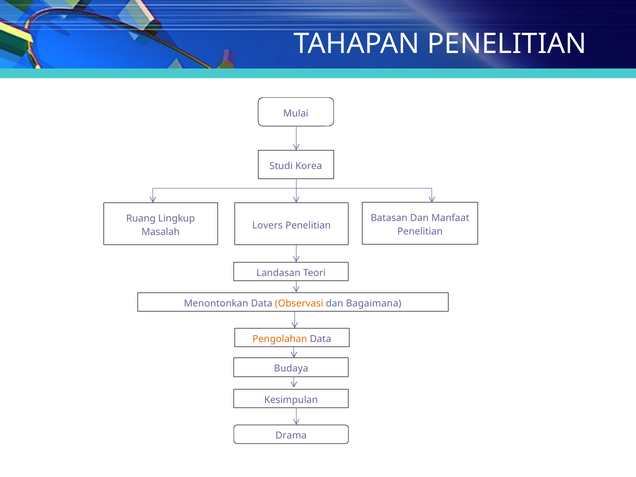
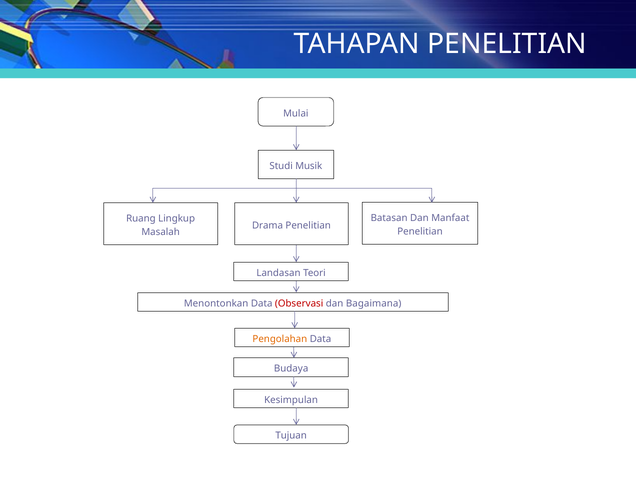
Korea: Korea -> Musik (309, 166)
Lovers: Lovers -> Drama (267, 225)
Observasi colour: orange -> red (299, 304)
Drama: Drama -> Tujuan (291, 436)
